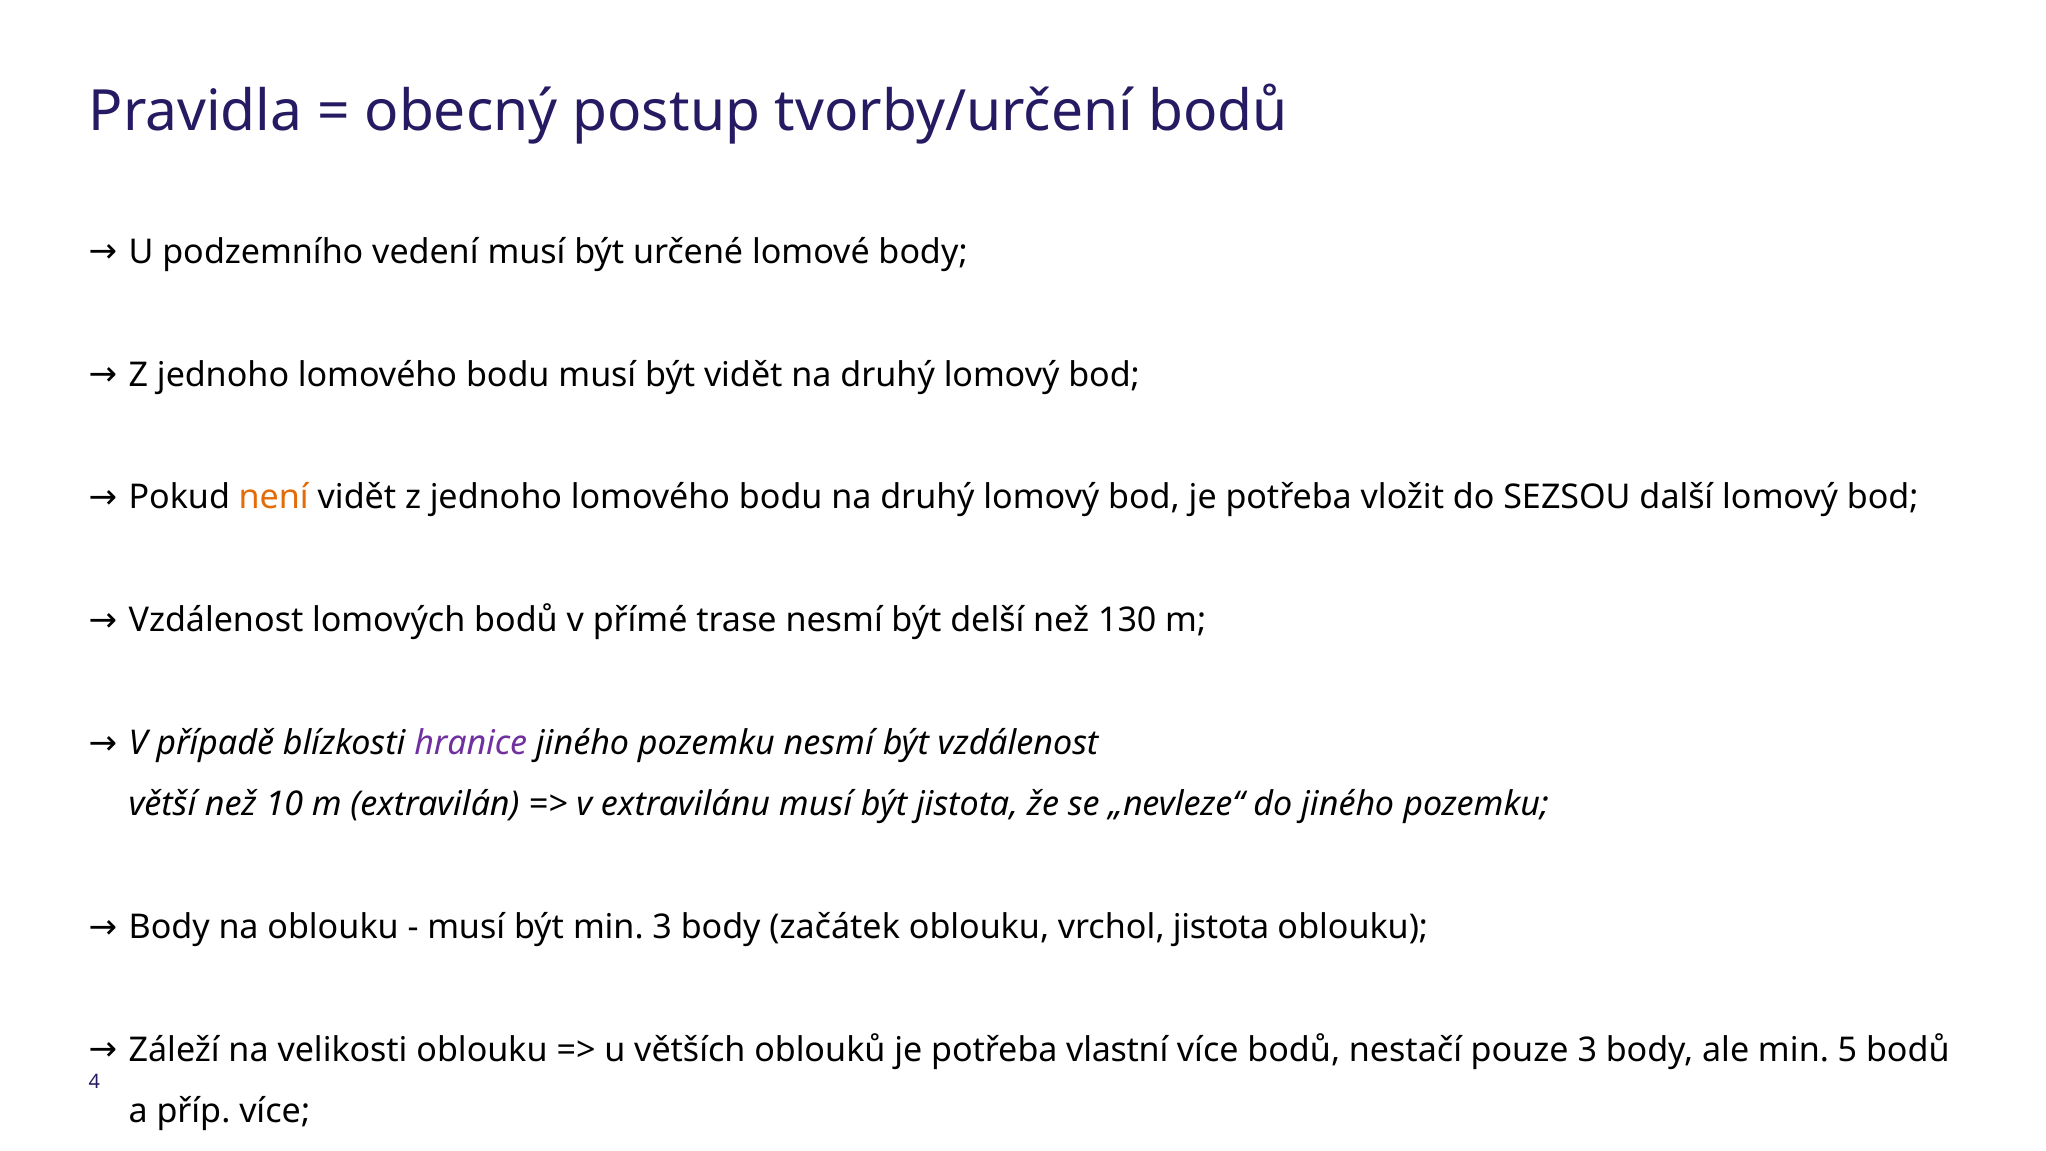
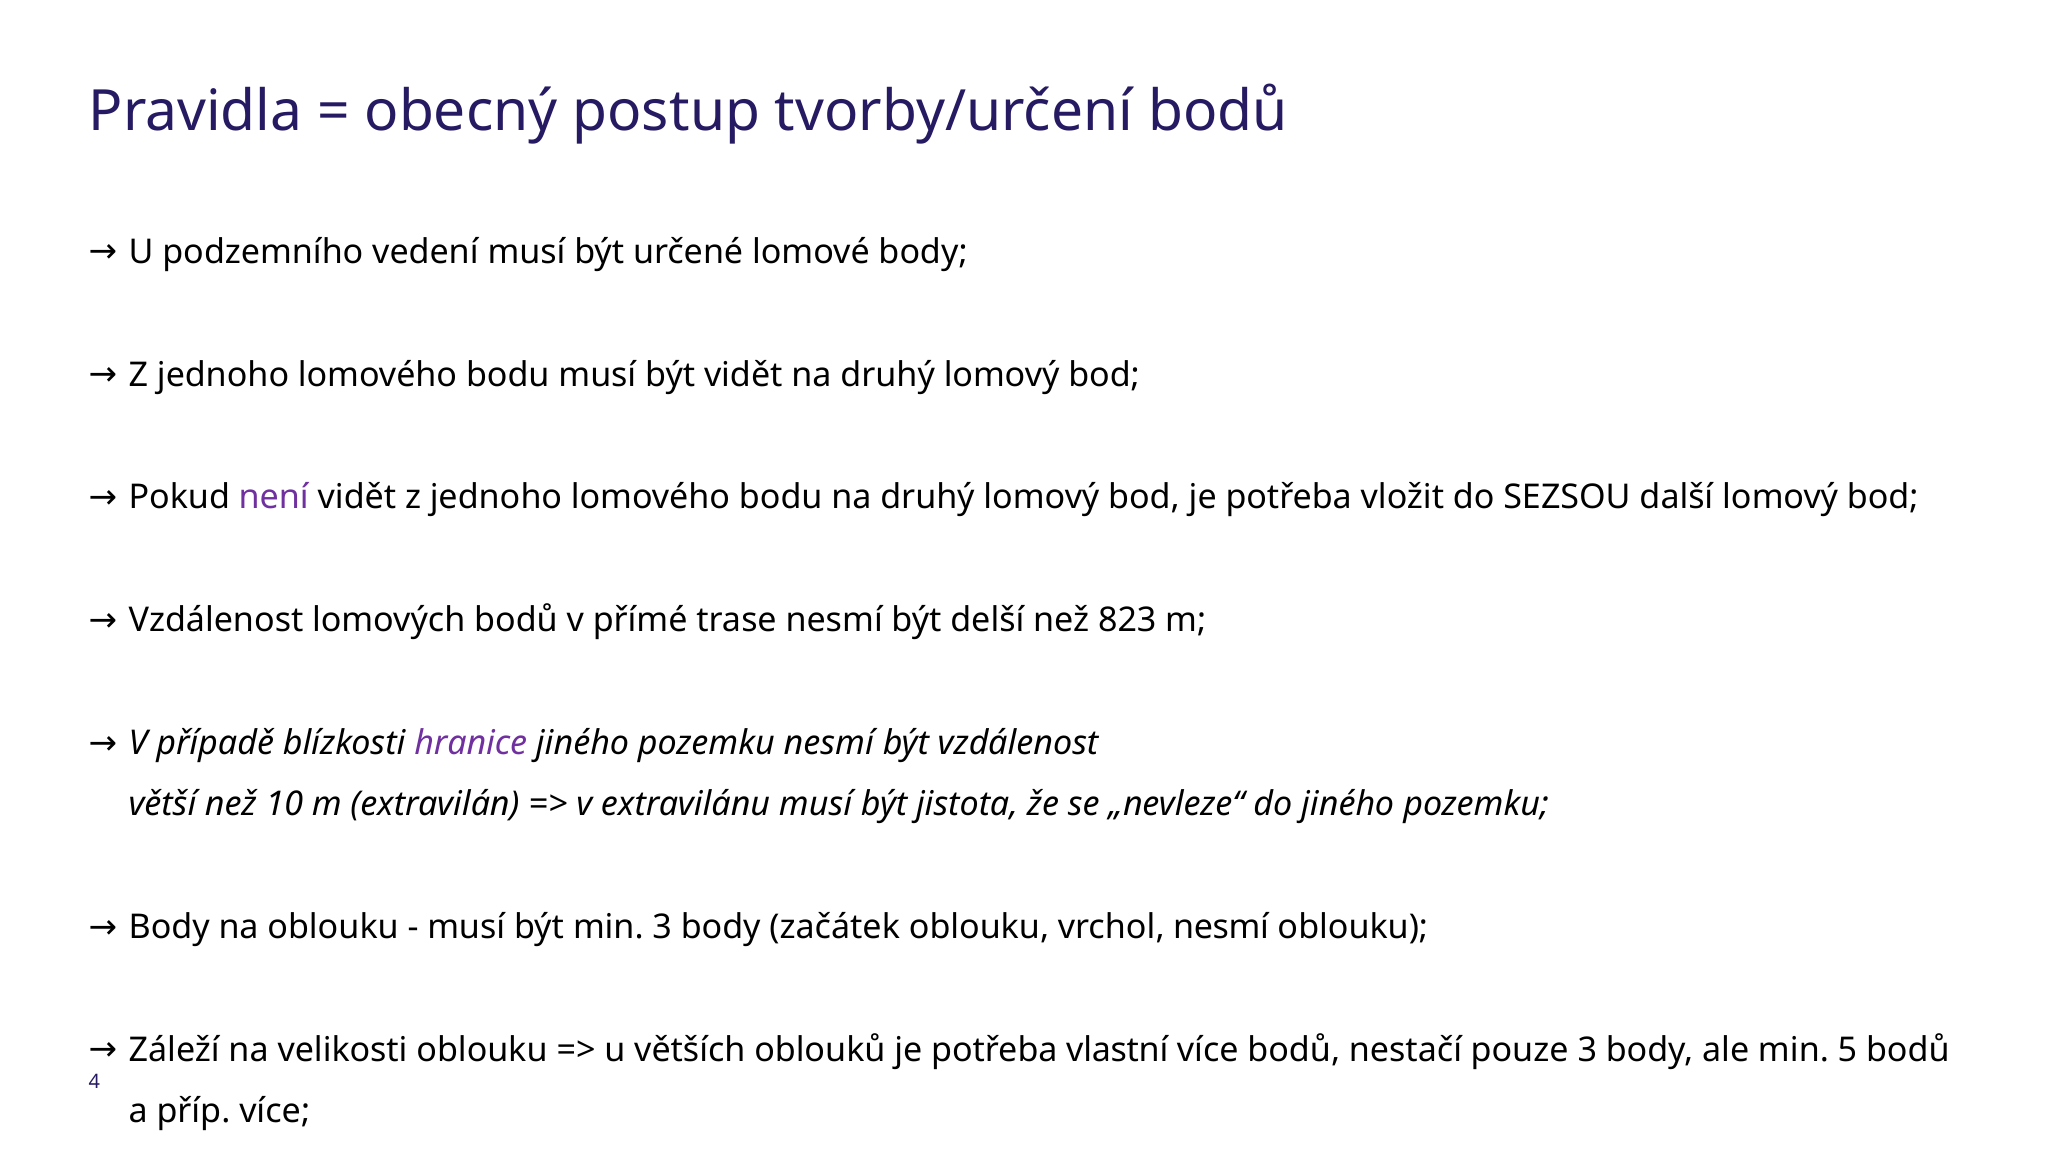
není colour: orange -> purple (274, 498)
130: 130 -> 823 (1127, 620)
vrchol jistota: jistota -> nesmí (1221, 927)
